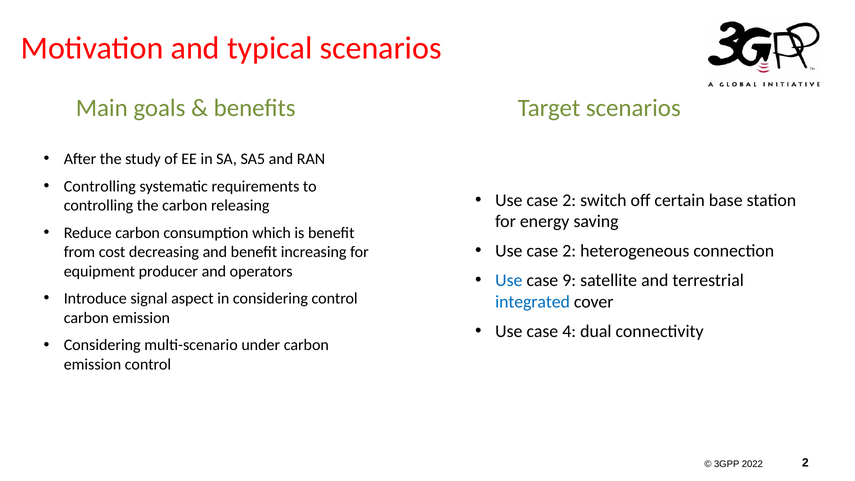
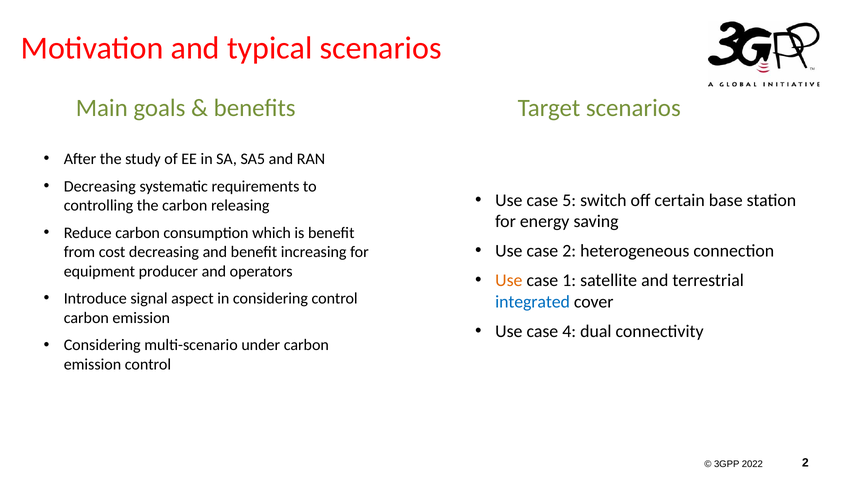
Controlling: Controlling -> Decreasing (100, 186)
2: 2 -> 5 (569, 200)
Use colour: blue -> orange (509, 280)
9: 9 -> 1 (569, 280)
